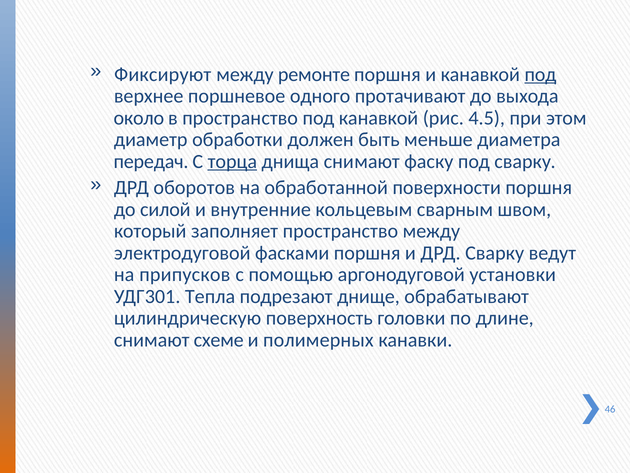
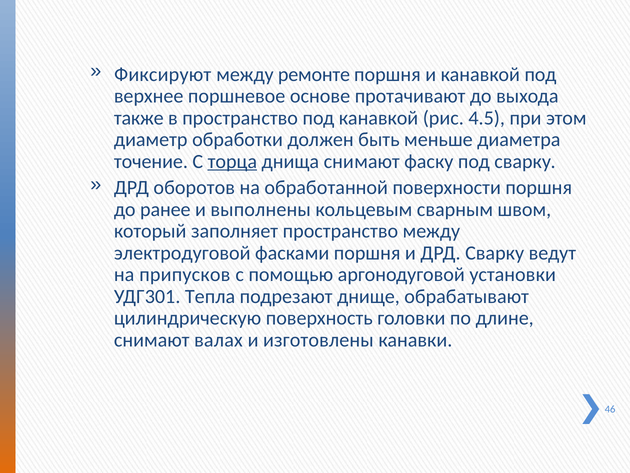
под underline: present -> none (540, 74)
одного: одного -> основе (320, 96)
около: около -> также (139, 118)
передач: передач -> точение (151, 161)
силой: силой -> ранее (165, 209)
внутренние: внутренние -> выполнены (261, 209)
схеме: схеме -> валах (218, 340)
полимерных: полимерных -> изготовлены (318, 340)
